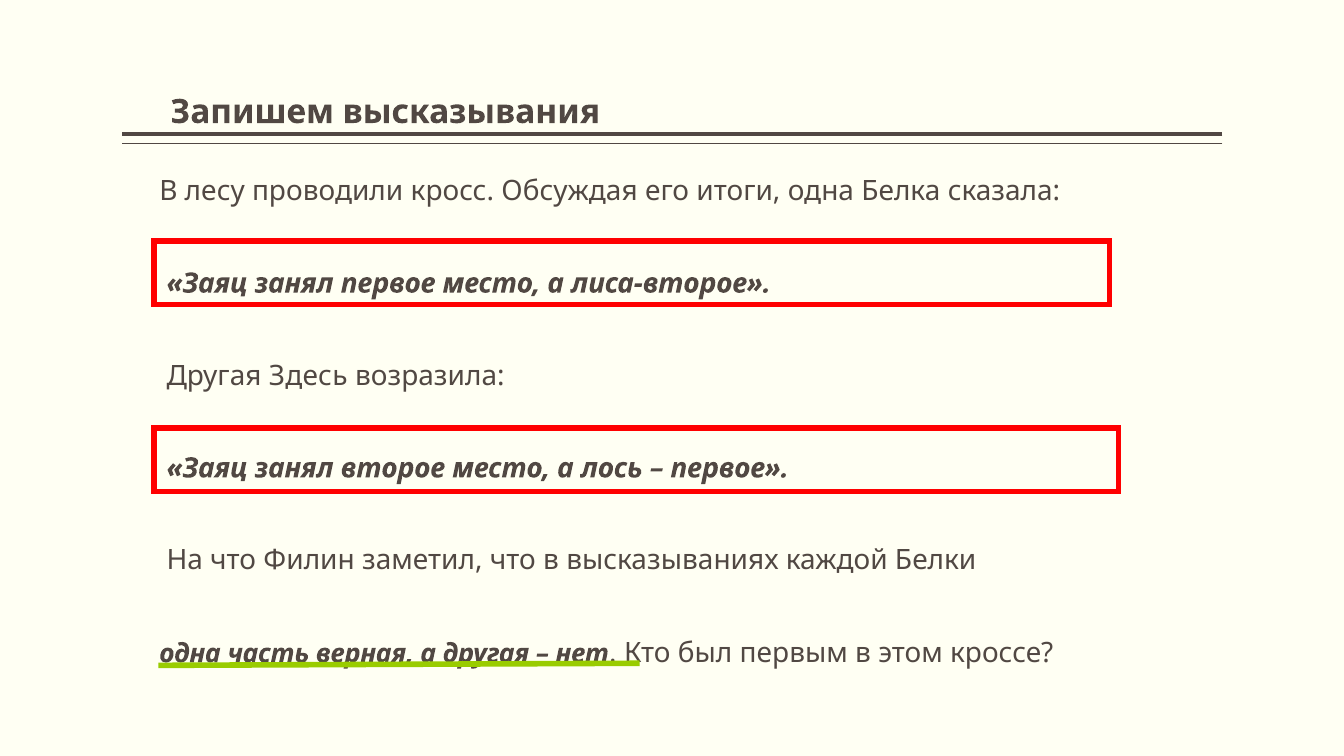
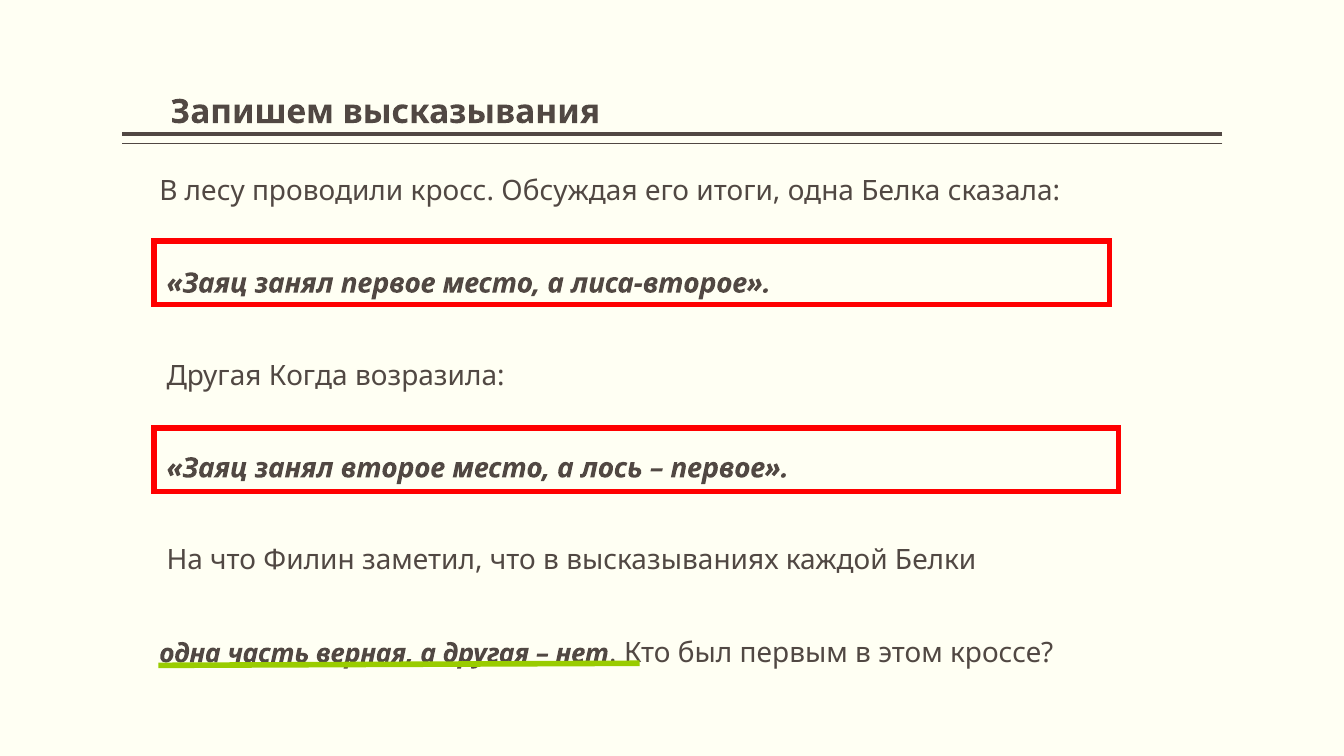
Здесь: Здесь -> Когда (308, 376)
